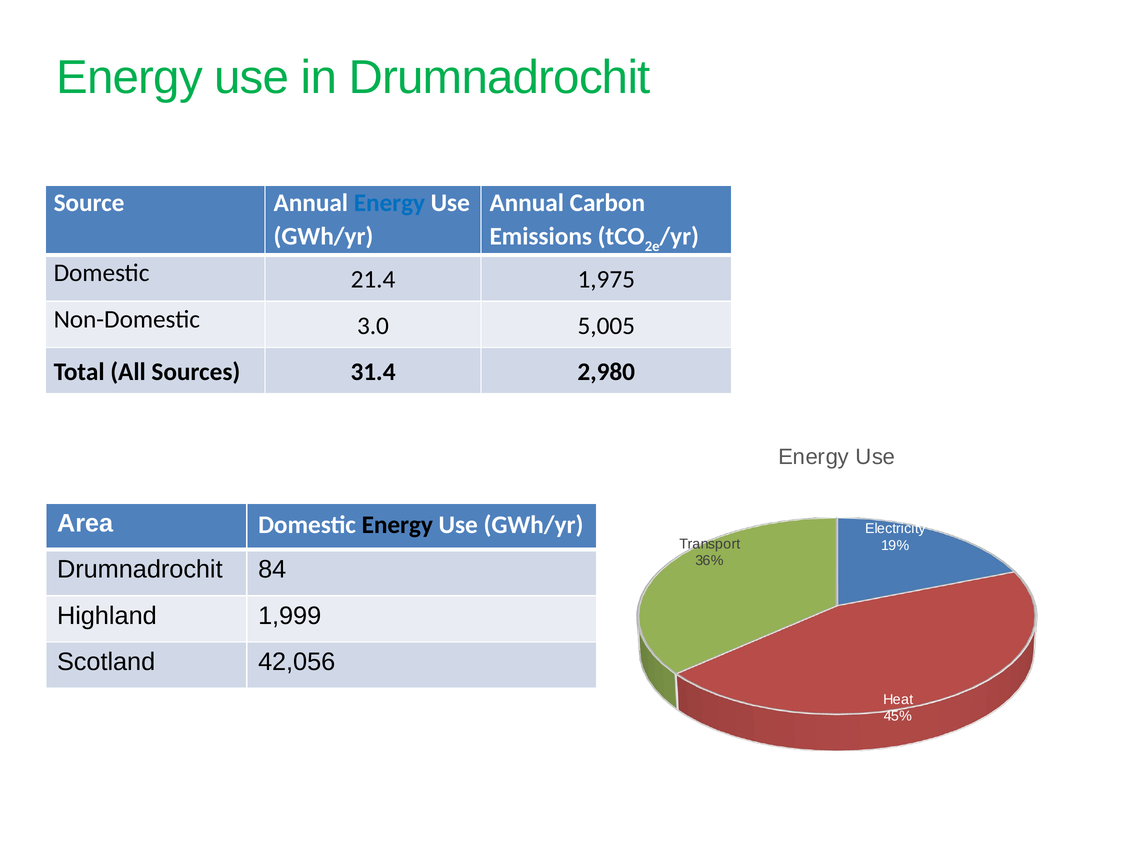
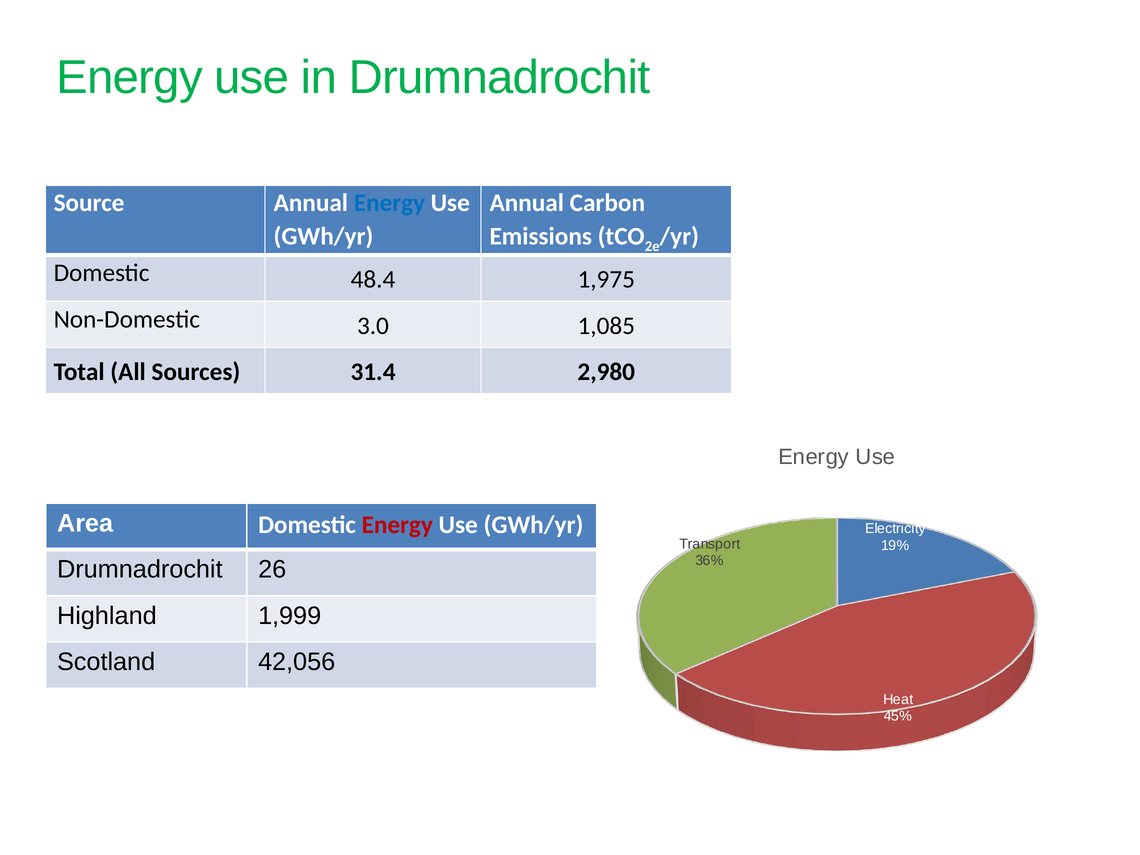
21.4: 21.4 -> 48.4 (373, 280)
5,005: 5,005 -> 1,085 (606, 326)
Energy colour: black -> red (397, 525)
84: 84 -> 26 (272, 570)
